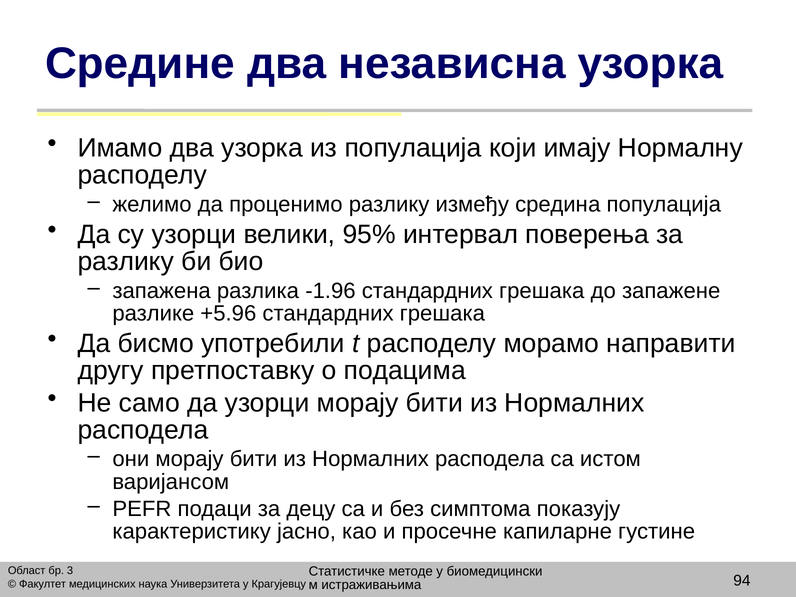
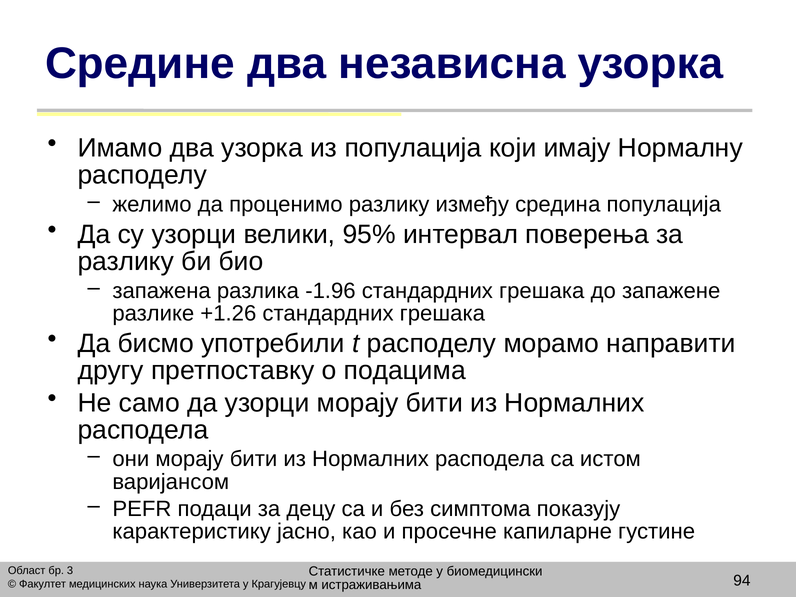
+5.96: +5.96 -> +1.26 (228, 313)
